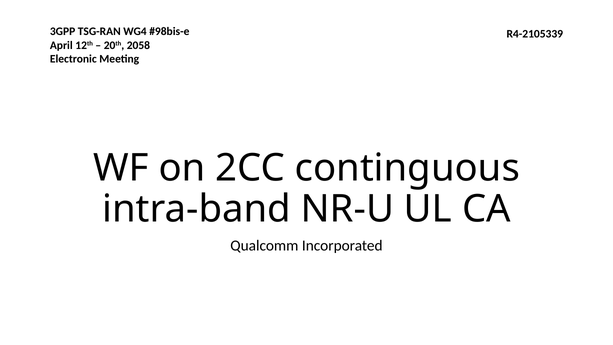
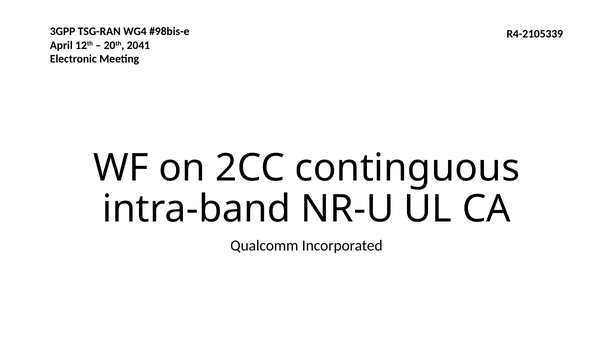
2058: 2058 -> 2041 (138, 45)
